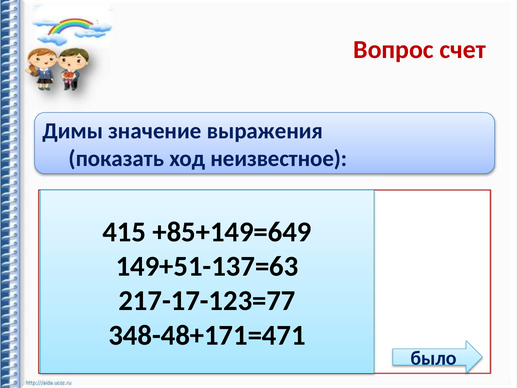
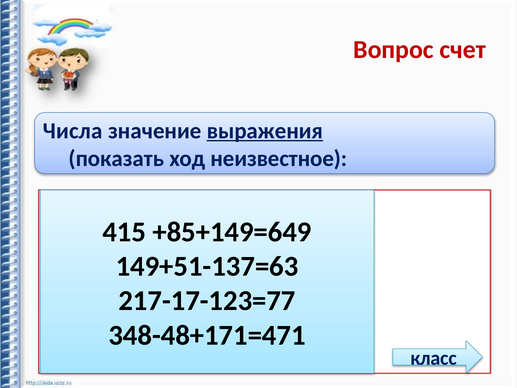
Димы: Димы -> Числа (73, 131)
выражения underline: none -> present (265, 131)
было: было -> класс (434, 358)
